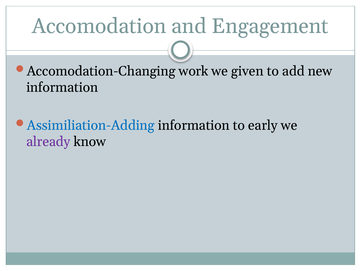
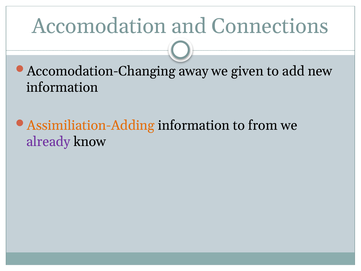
Engagement: Engagement -> Connections (270, 26)
work: work -> away (194, 71)
Assimiliation-Adding colour: blue -> orange (91, 125)
early: early -> from (263, 125)
